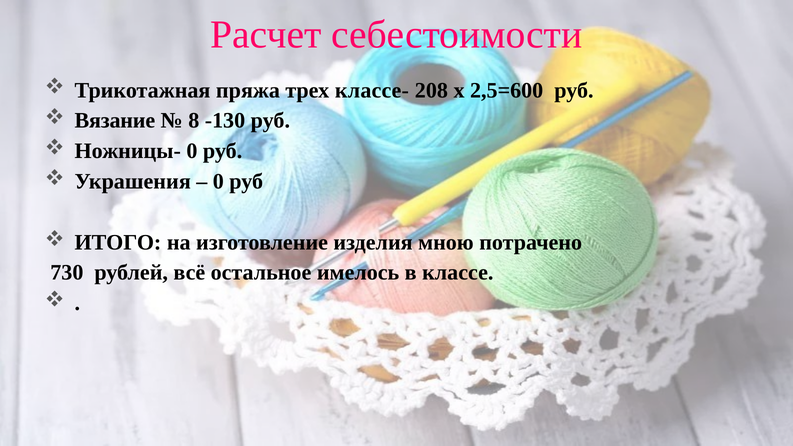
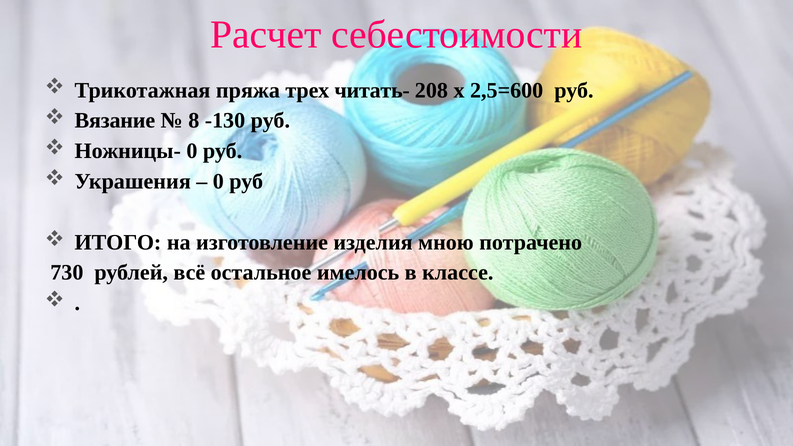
классе-: классе- -> читать- (372, 90)
